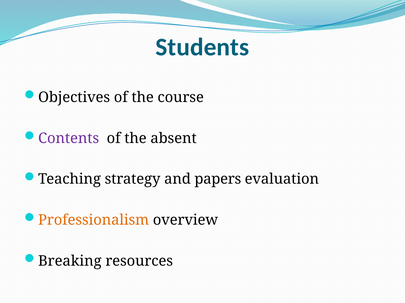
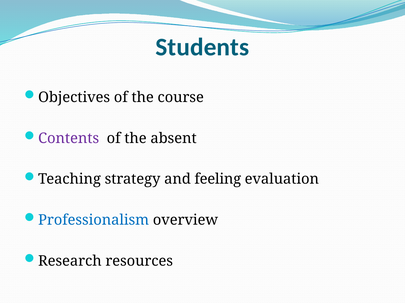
papers: papers -> feeling (218, 180)
Professionalism colour: orange -> blue (94, 221)
Breaking: Breaking -> Research (70, 262)
